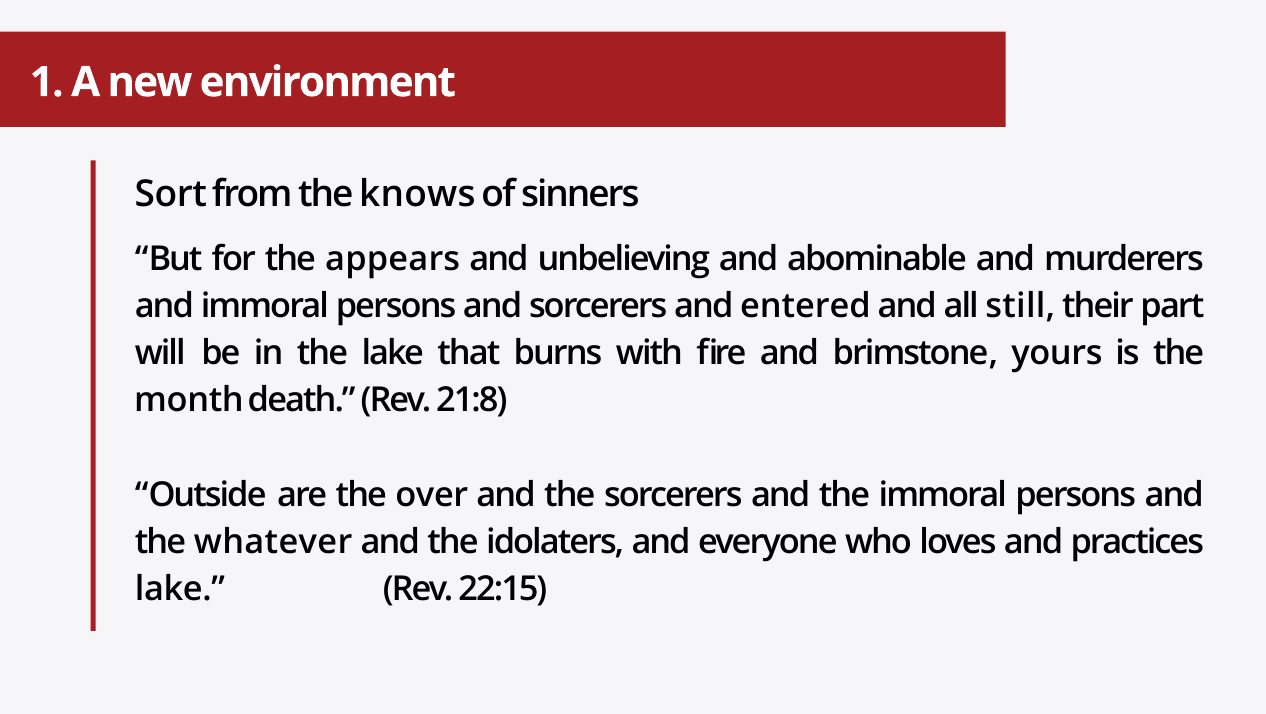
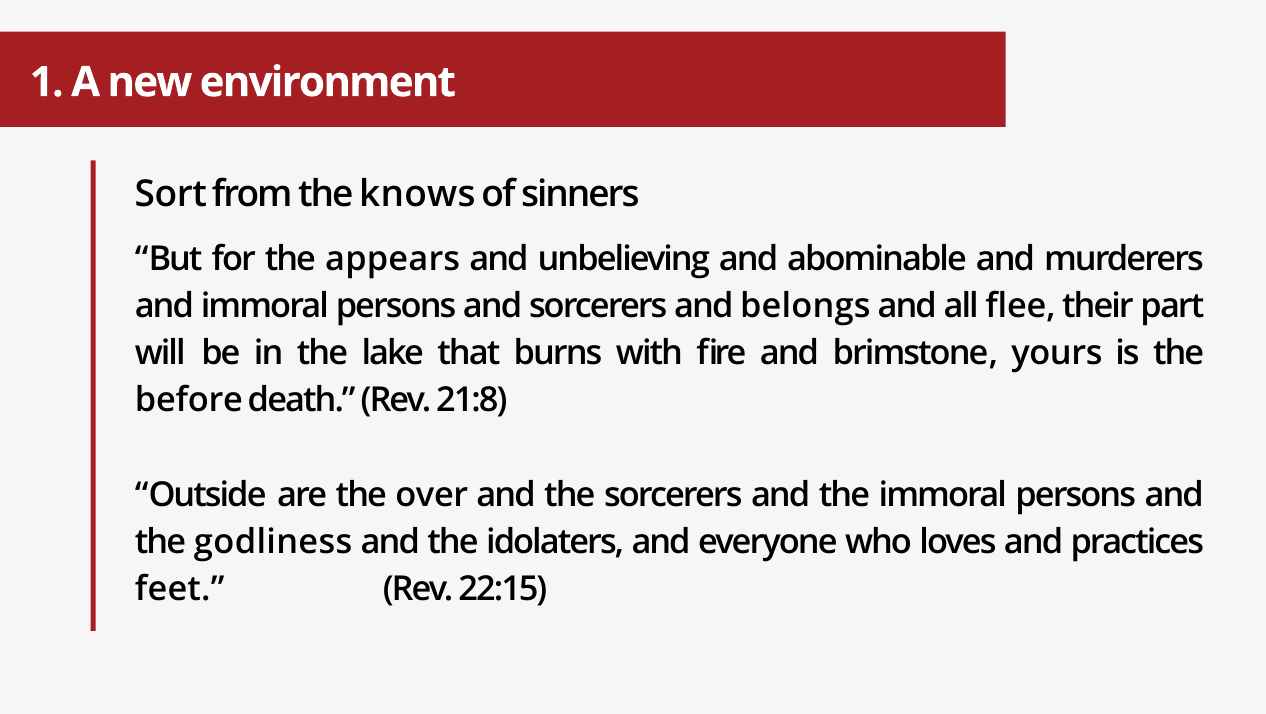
entered: entered -> belongs (805, 306)
still: still -> flee (1020, 306)
month: month -> before (189, 400)
whatever: whatever -> godliness (273, 542)
lake: lake -> feet (180, 589)
